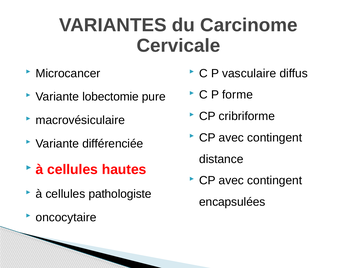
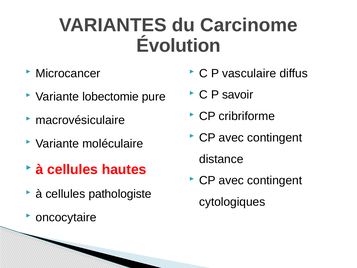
Cervicale: Cervicale -> Évolution (179, 46)
forme: forme -> savoir (238, 95)
différenciée: différenciée -> moléculaire (113, 143)
encapsulées: encapsulées -> cytologiques (232, 202)
